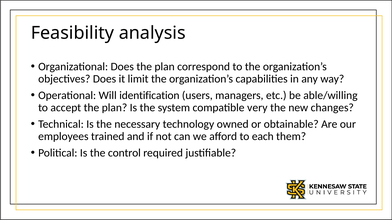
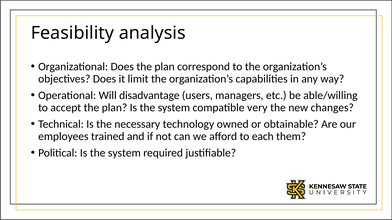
identification: identification -> disadvantage (149, 96)
Political Is the control: control -> system (124, 153)
